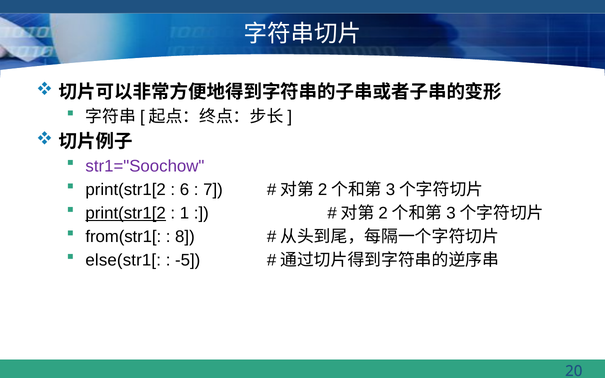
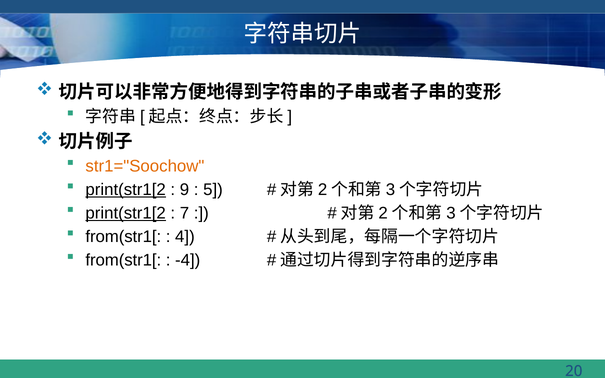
str1="Soochow colour: purple -> orange (145, 166)
print(str1[2 underline: none -> present (126, 190)
6: 6 -> 9 (184, 190)
7: 7 -> 5 (213, 190)
1: 1 -> 7 (184, 213)
8: 8 -> 4 (185, 237)
else(str1[: else(str1[ -> from(str1[ (123, 260)
-5: -5 -> -4 (188, 260)
